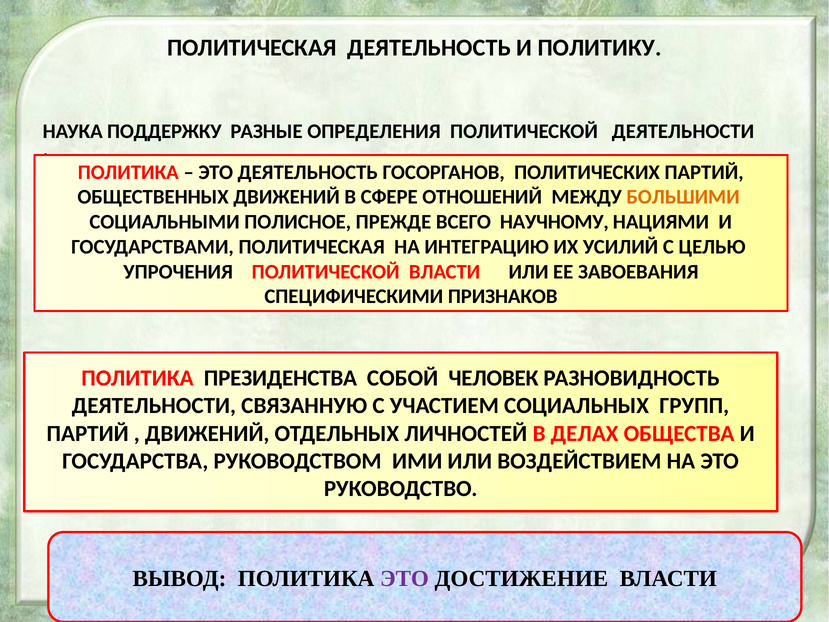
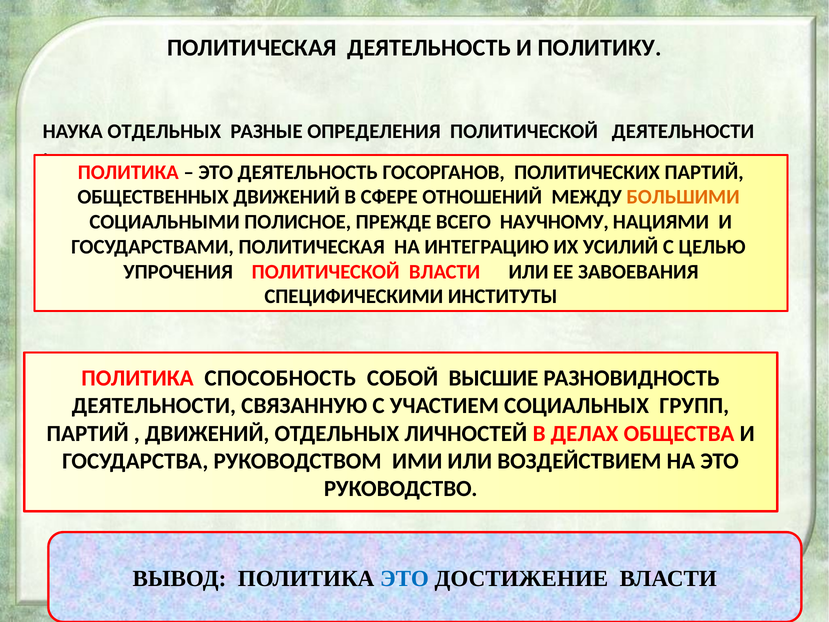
НАУКА ПОДДЕРЖКУ: ПОДДЕРЖКУ -> ОТДЕЛЬНЫХ (164, 131)
ПРИЗНАКОВ: ПРИЗНАКОВ -> ИНСТИТУТЫ (503, 296)
ПРЕЗИДЕНСТВА: ПРЕЗИДЕНСТВА -> СПОСОБНОСТЬ (280, 378)
ЧЕЛОВЕК: ЧЕЛОВЕК -> ВЫСШИЕ (493, 378)
ЭТО colour: purple -> blue (405, 578)
